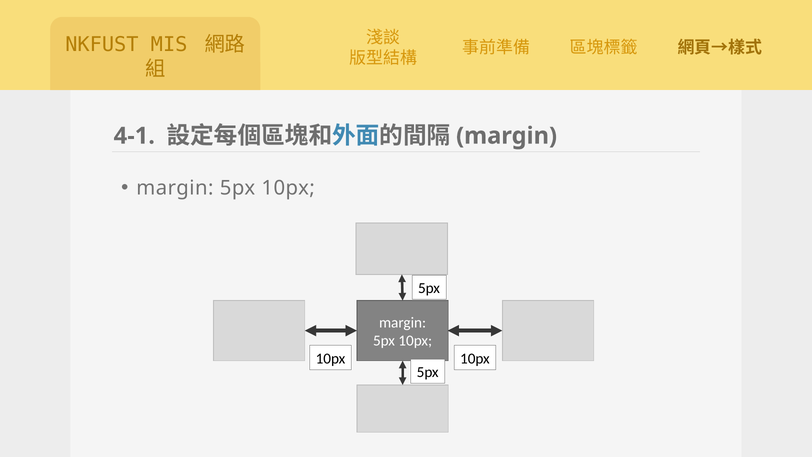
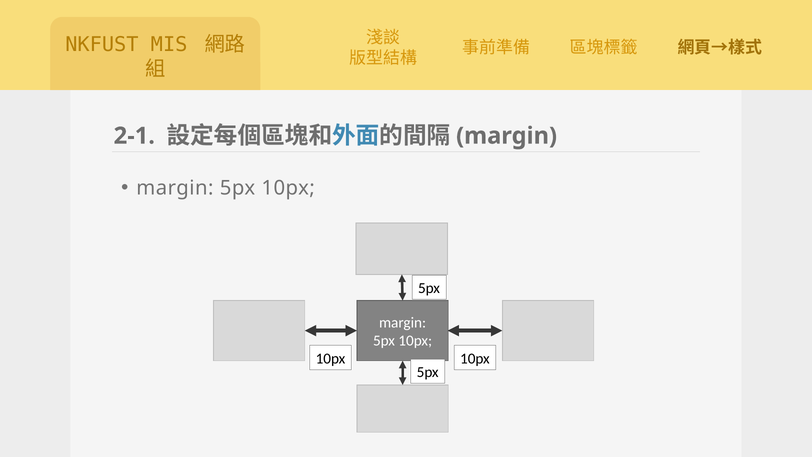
4-1: 4-1 -> 2-1 (134, 136)
